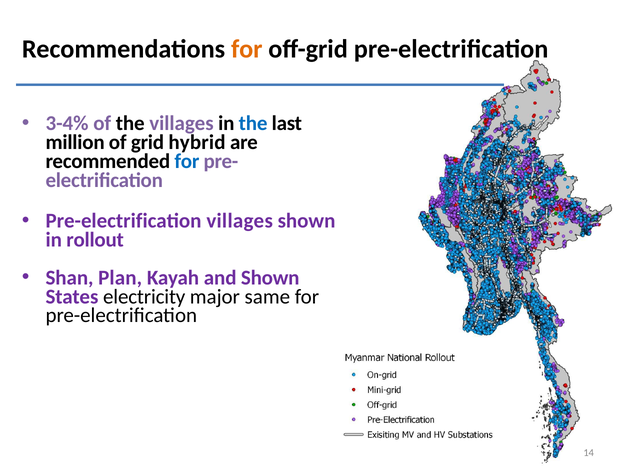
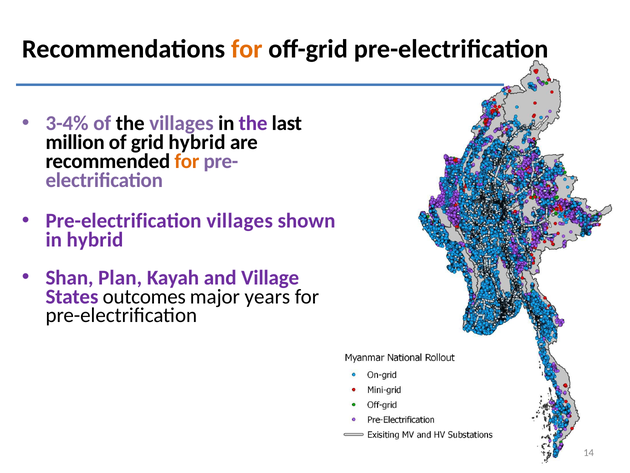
the colour: blue -> purple (253, 123)
for colour: blue -> orange (187, 161)
in rollout: rollout -> hybrid (95, 240)
and Shown: Shown -> Village (270, 277)
electricity: electricity -> outcomes (144, 296)
same: same -> years (267, 296)
